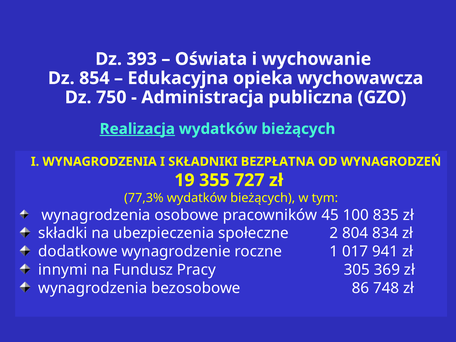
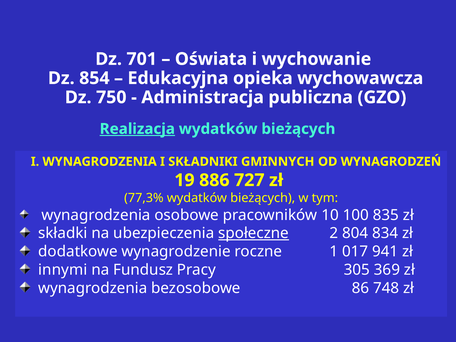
393: 393 -> 701 (142, 59)
BEZPŁATNA: BEZPŁATNA -> GMINNYCH (278, 162)
355: 355 -> 886 (214, 180)
45: 45 -> 10 (330, 215)
społeczne underline: none -> present (254, 233)
